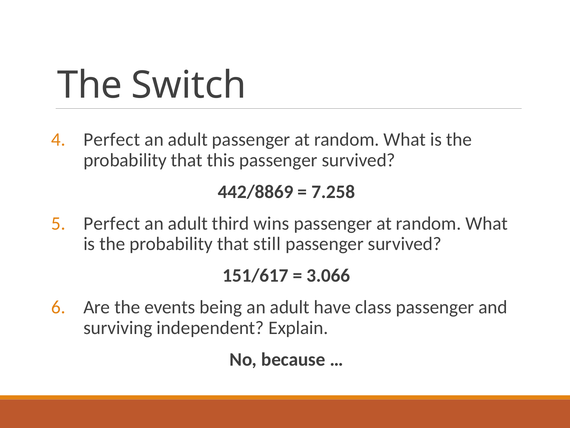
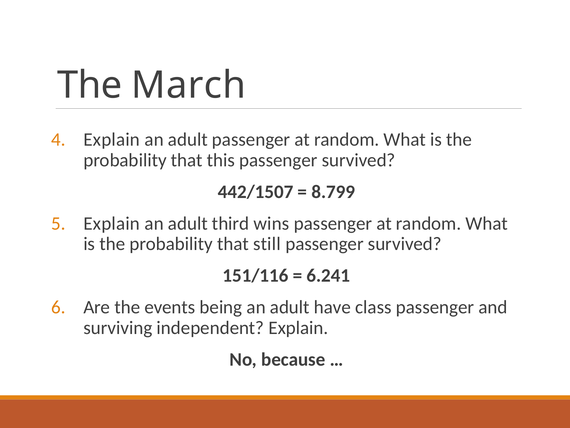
Switch: Switch -> March (189, 85)
Perfect: Perfect -> Explain (112, 139)
442/8869: 442/8869 -> 442/1507 (256, 192)
7.258: 7.258 -> 8.799 (333, 192)
Perfect: Perfect -> Explain (112, 223)
151/617: 151/617 -> 151/116 (256, 275)
3.066: 3.066 -> 6.241 (328, 275)
